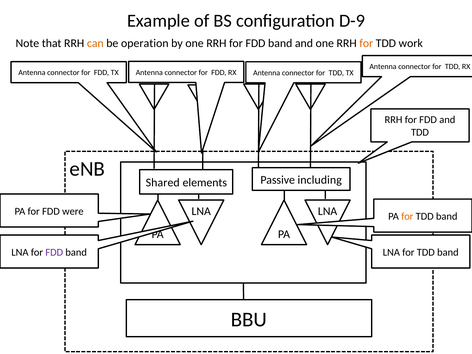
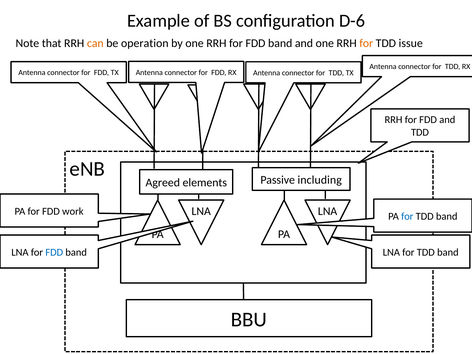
D-9: D-9 -> D-6 (352, 21)
work: work -> issue (411, 43)
Shared: Shared -> Agreed (163, 183)
were: were -> work (73, 211)
for colour: orange -> blue (407, 216)
FDD colour: purple -> blue (54, 252)
